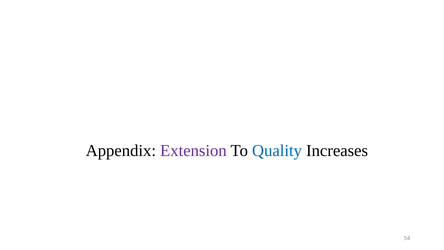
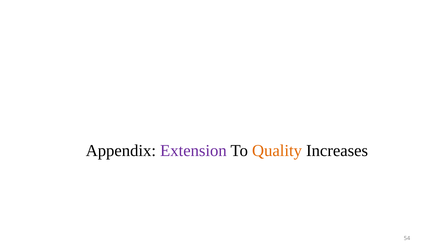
Quality colour: blue -> orange (277, 151)
